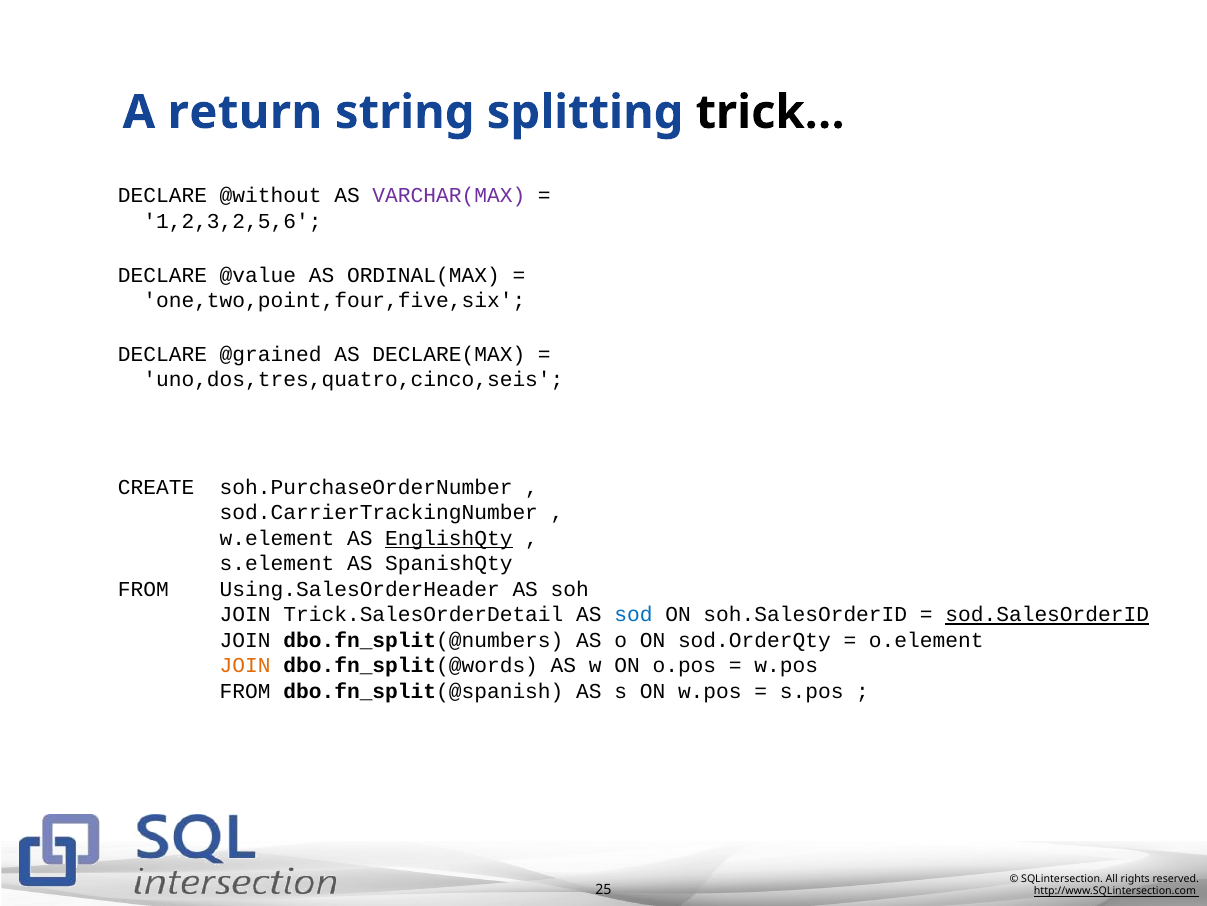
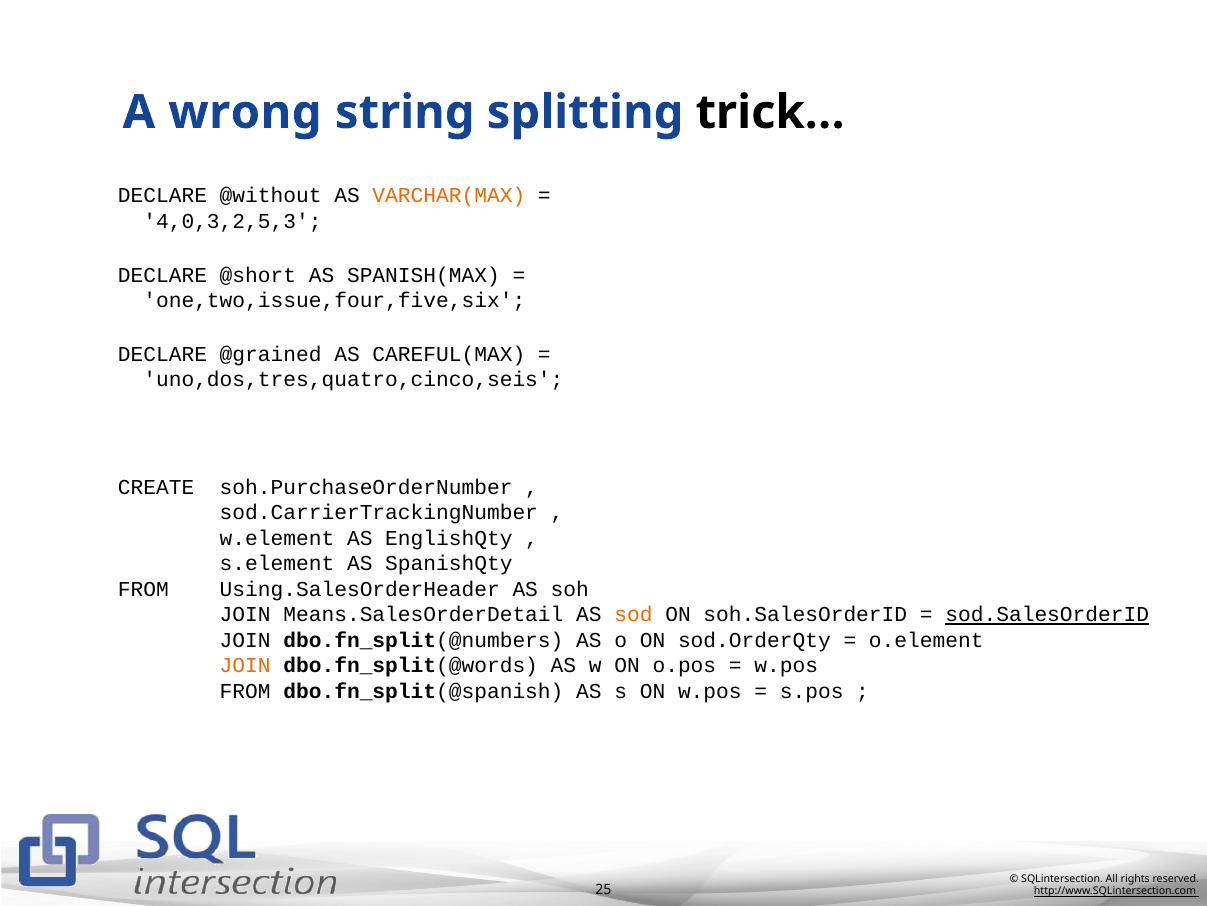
return: return -> wrong (245, 112)
VARCHAR(MAX colour: purple -> orange (449, 196)
1,2,3,2,5,6: 1,2,3,2,5,6 -> 4,0,3,2,5,3 (232, 221)
@value: @value -> @short (258, 275)
ORDINAL(MAX: ORDINAL(MAX -> SPANISH(MAX (423, 275)
one,two,point,four,five,six: one,two,point,four,five,six -> one,two,issue,four,five,six (334, 300)
DECLARE(MAX: DECLARE(MAX -> CAREFUL(MAX (449, 354)
EnglishQty underline: present -> none (449, 538)
Trick.SalesOrderDetail: Trick.SalesOrderDetail -> Means.SalesOrderDetail (423, 614)
sod colour: blue -> orange (633, 614)
